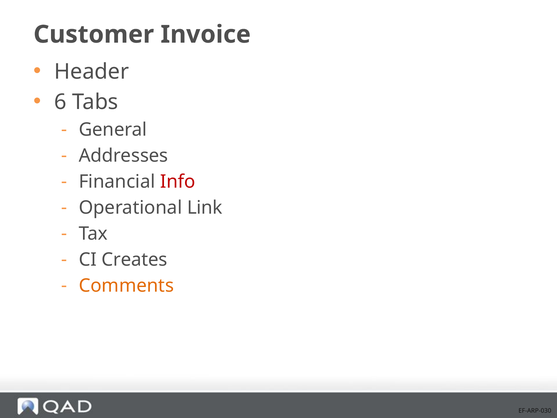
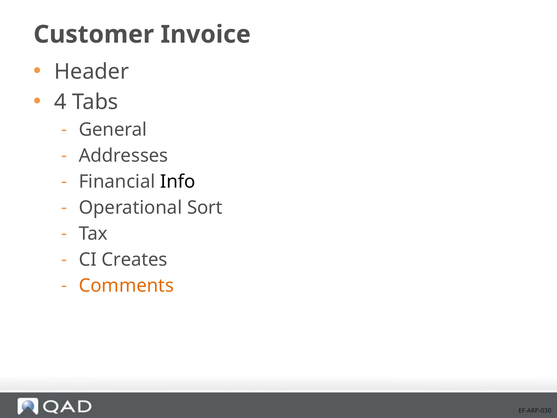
6: 6 -> 4 (61, 102)
Info colour: red -> black (178, 182)
Link: Link -> Sort (205, 208)
